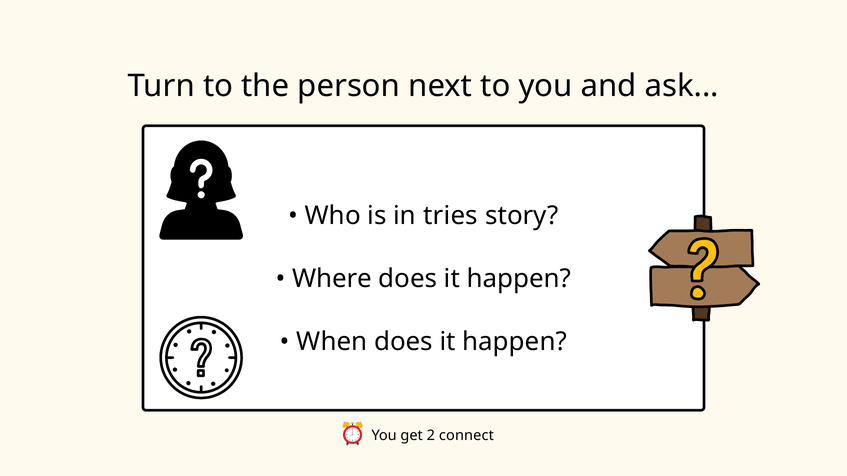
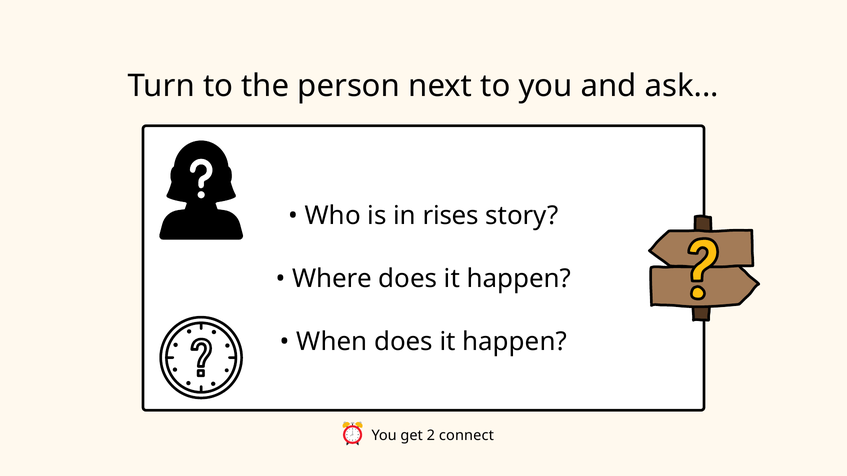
tries: tries -> rises (451, 216)
